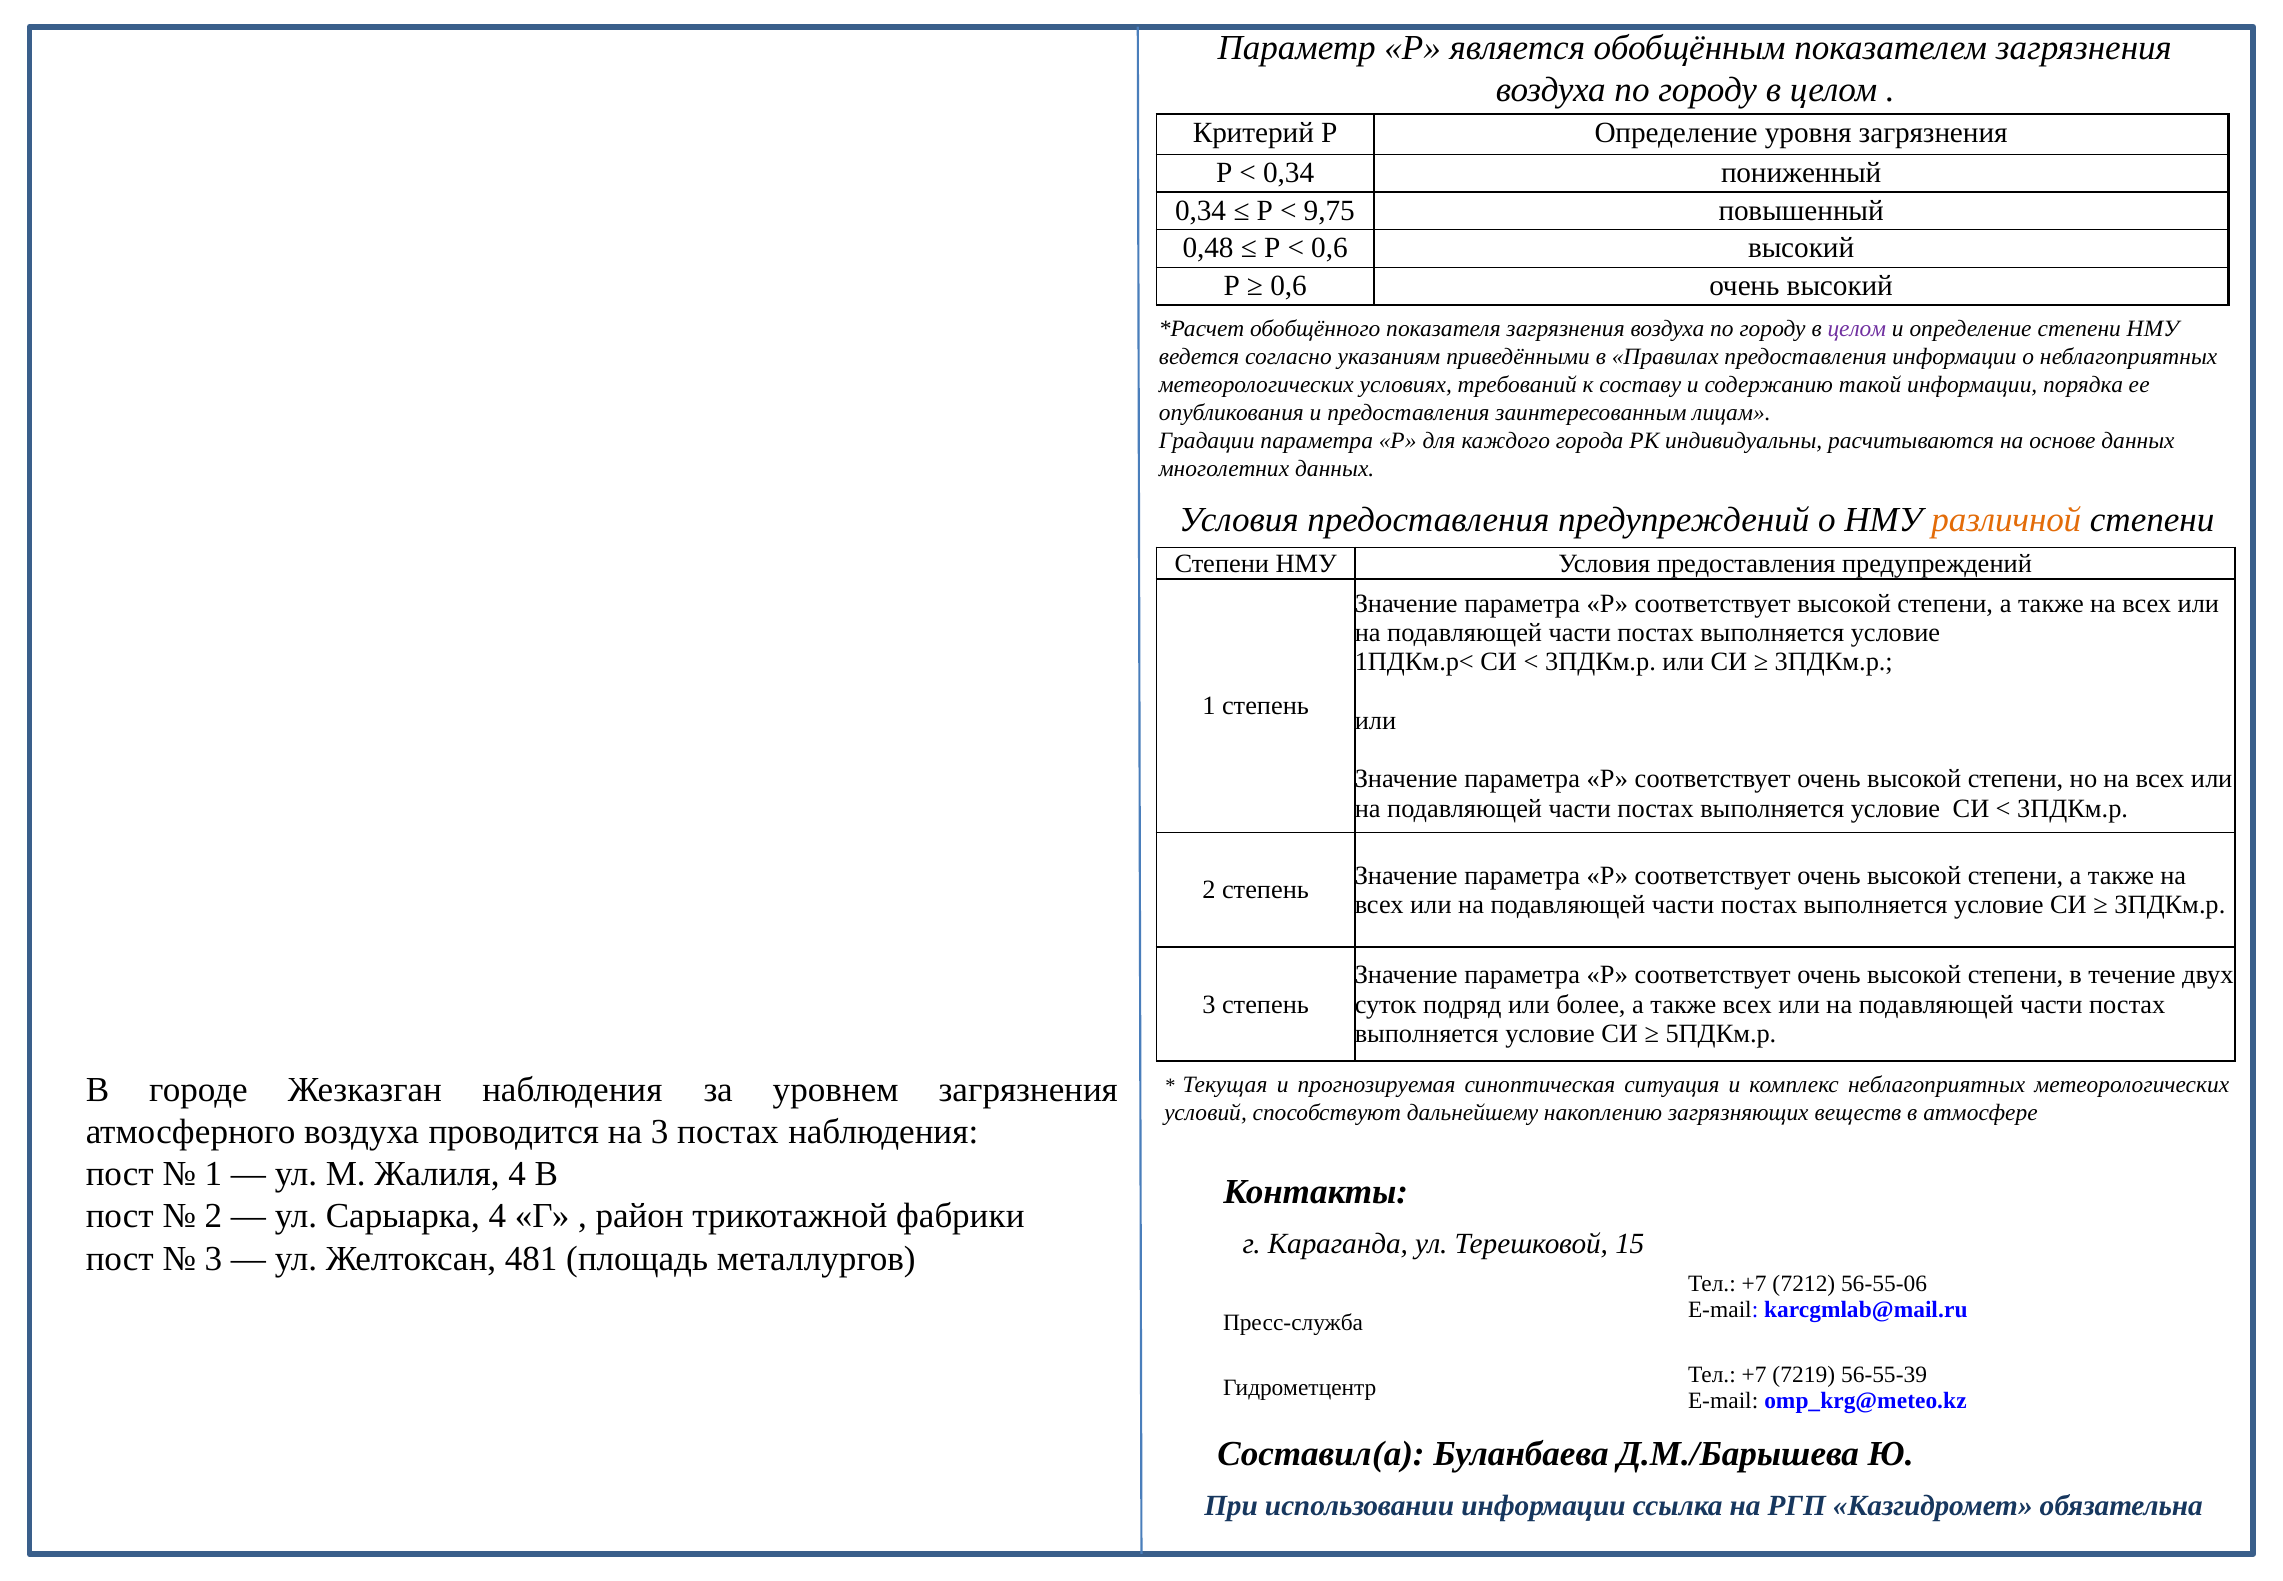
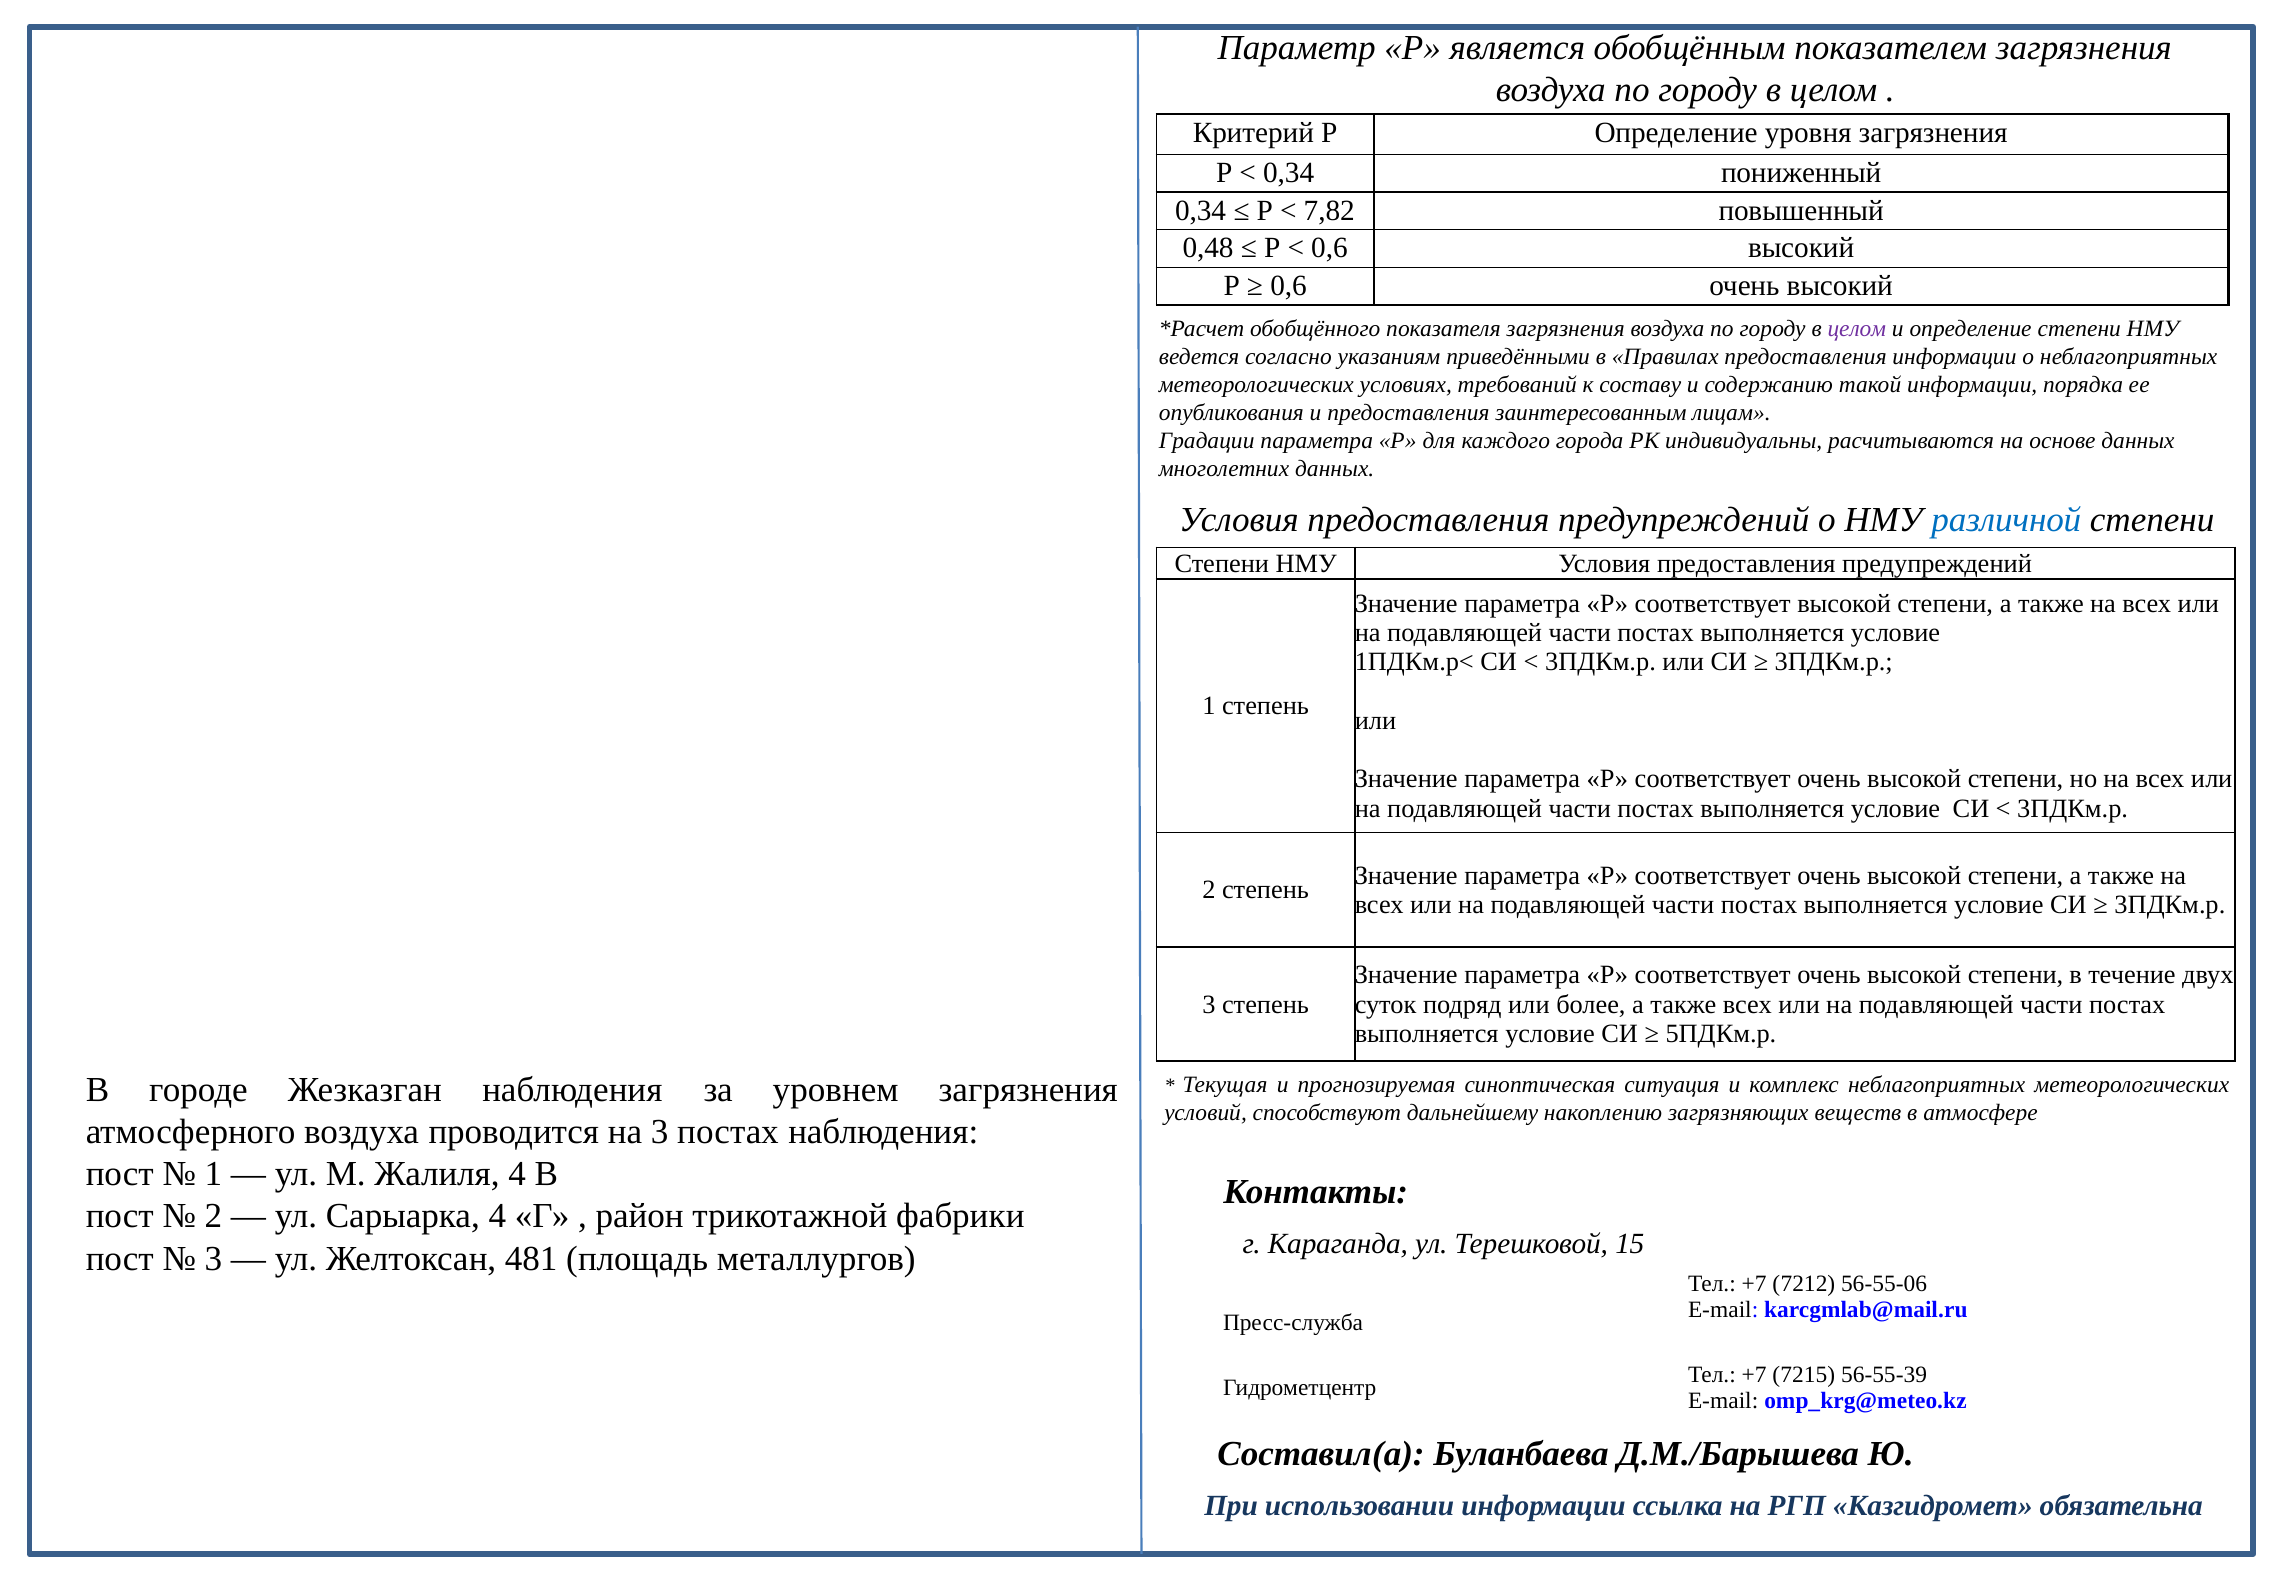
9,75: 9,75 -> 7,82 (1329, 210)
различной colour: orange -> blue (2006, 520)
7219: 7219 -> 7215 (1804, 1375)
